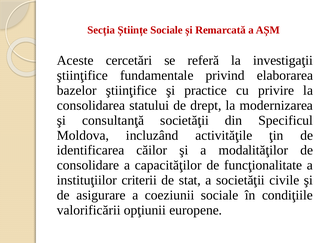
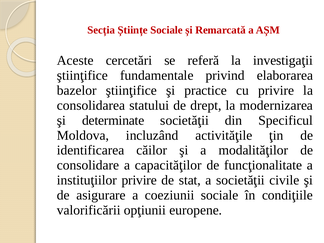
consultanţă: consultanţă -> determinate (113, 120)
instituţiilor criterii: criterii -> privire (139, 180)
